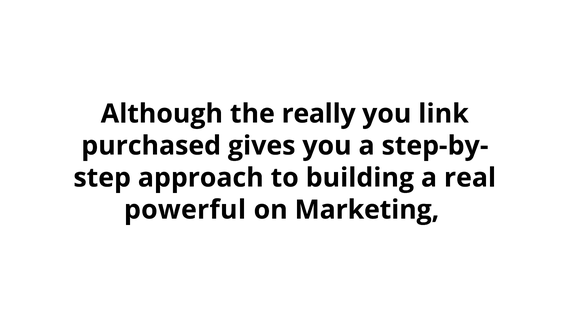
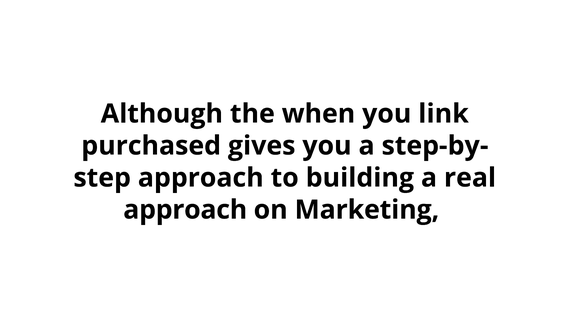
really: really -> when (319, 114)
powerful: powerful -> approach (185, 210)
